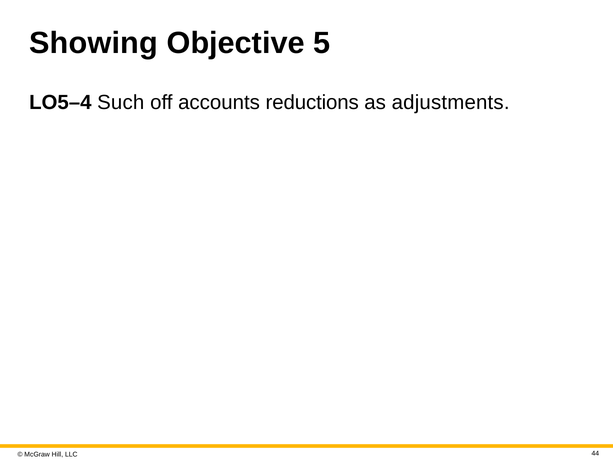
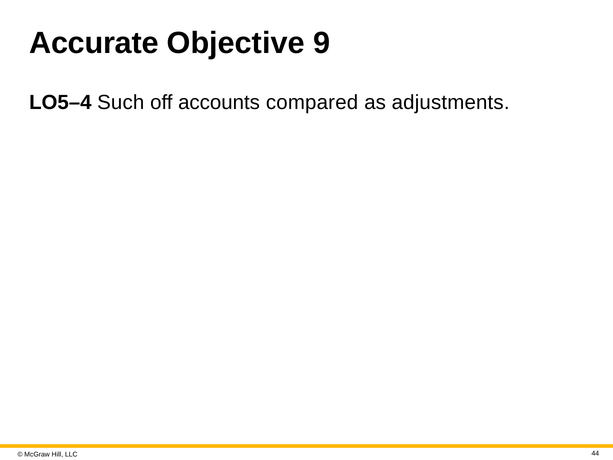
Showing: Showing -> Accurate (94, 43)
5: 5 -> 9 (322, 43)
reductions: reductions -> compared (312, 102)
